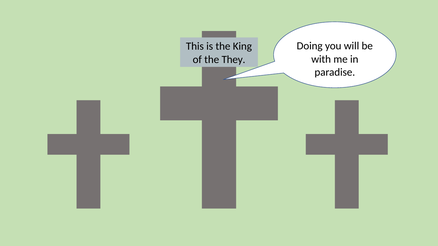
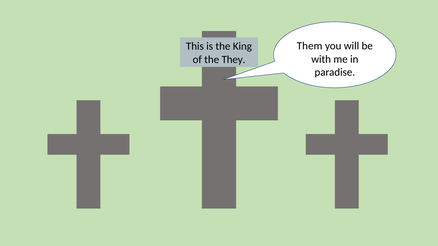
Doing: Doing -> Them (310, 46)
